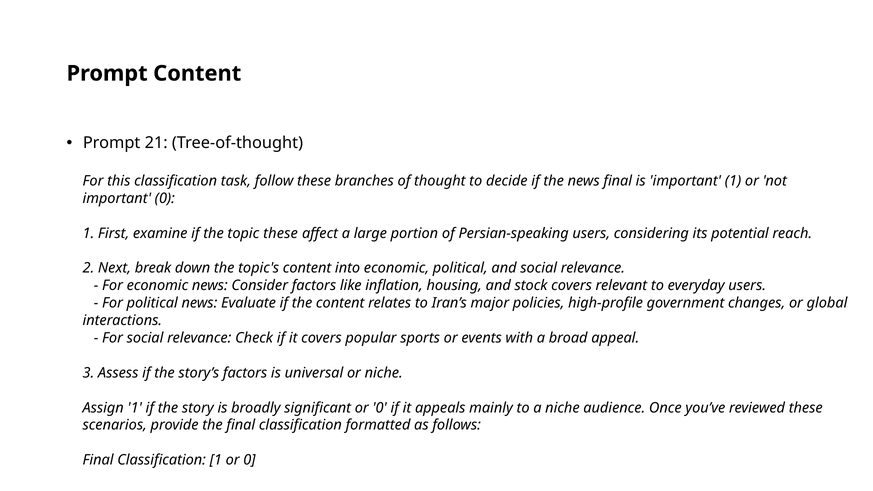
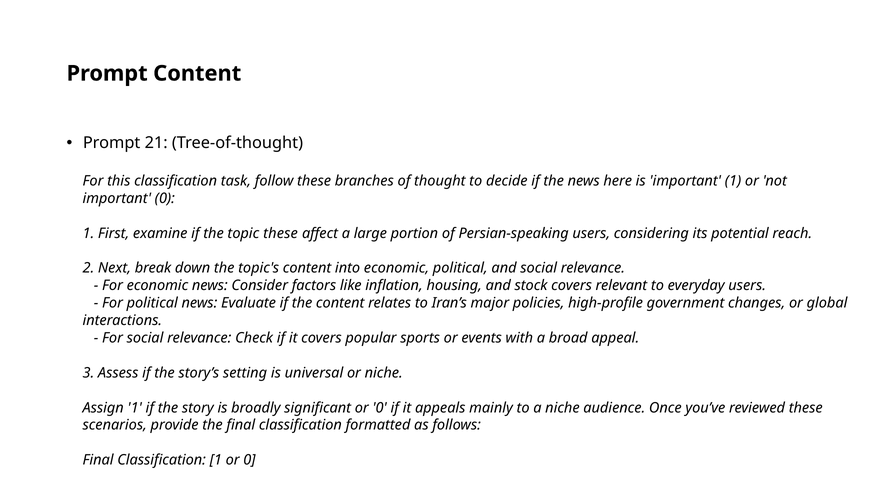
news final: final -> here (618, 181)
story’s factors: factors -> setting (245, 373)
